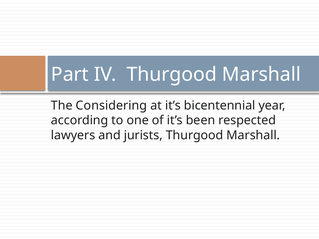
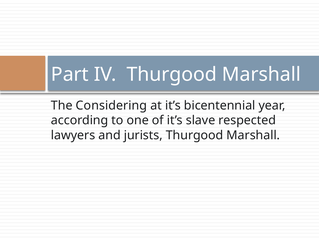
been: been -> slave (201, 120)
